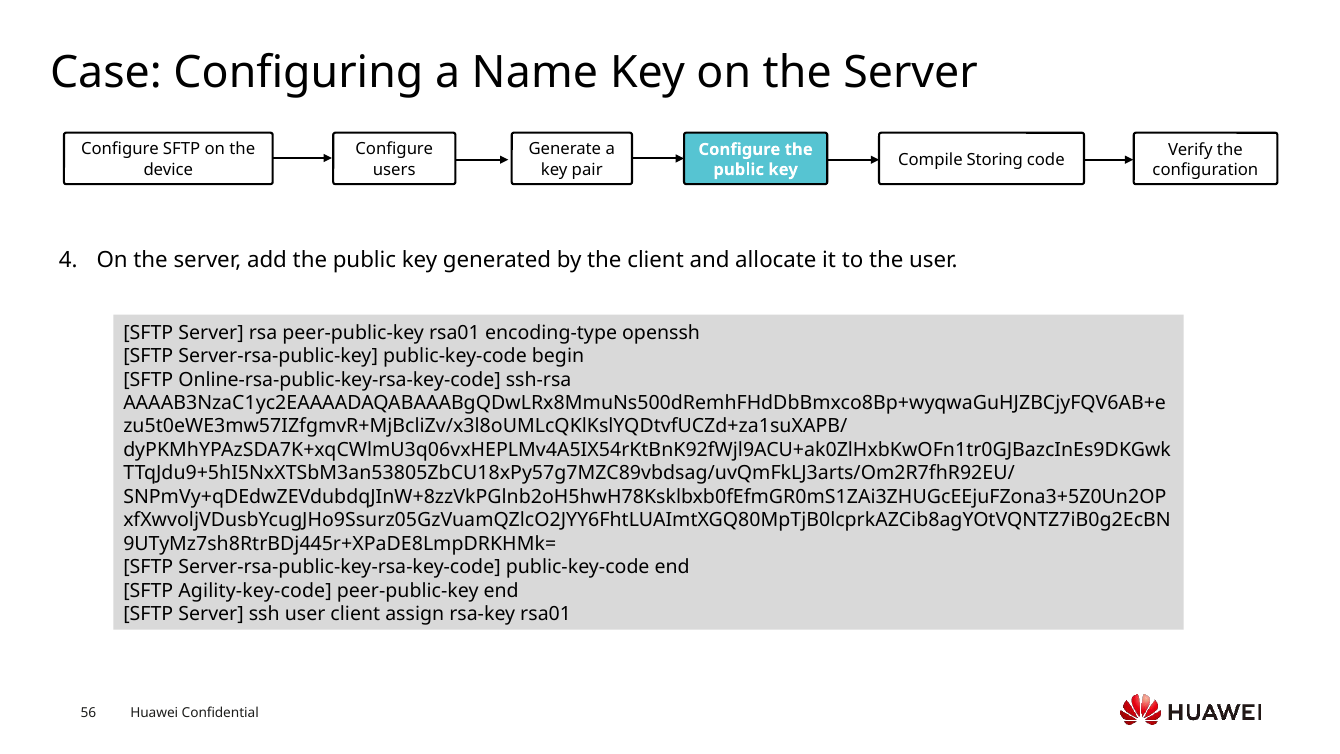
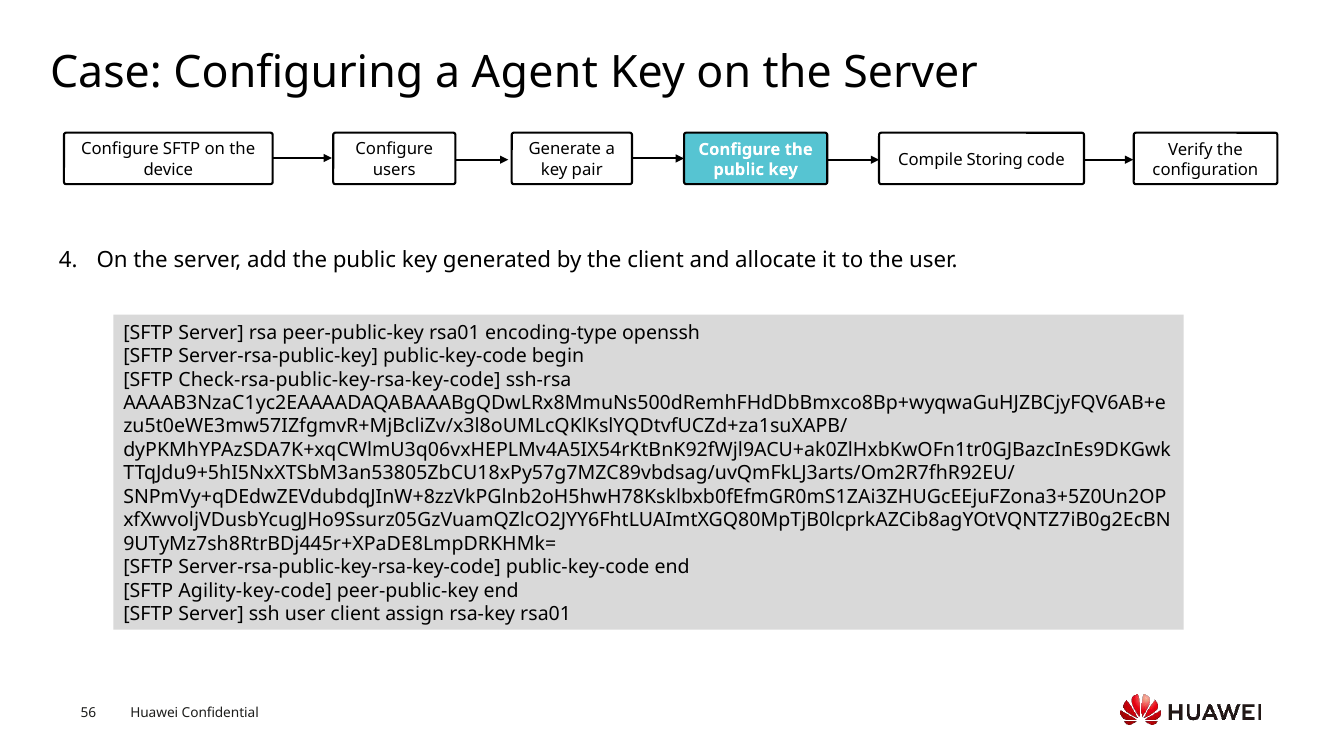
Name: Name -> Agent (535, 73)
Online-rsa-public-key-rsa-key-code: Online-rsa-public-key-rsa-key-code -> Check-rsa-public-key-rsa-key-code (339, 379)
